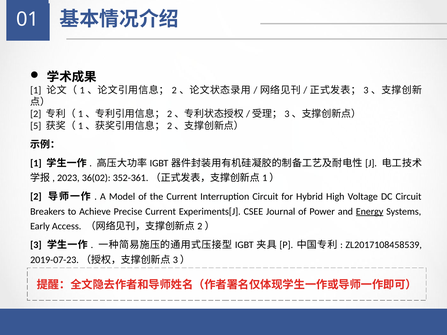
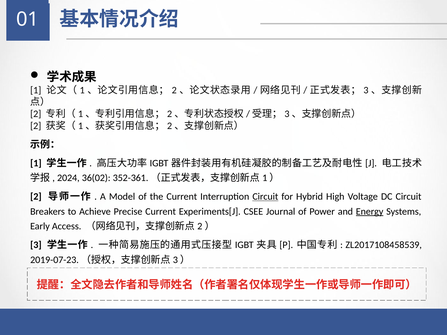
5: 5 -> 2 (36, 126)
2023: 2023 -> 2024 (68, 178)
Circuit underline: none -> present (265, 197)
